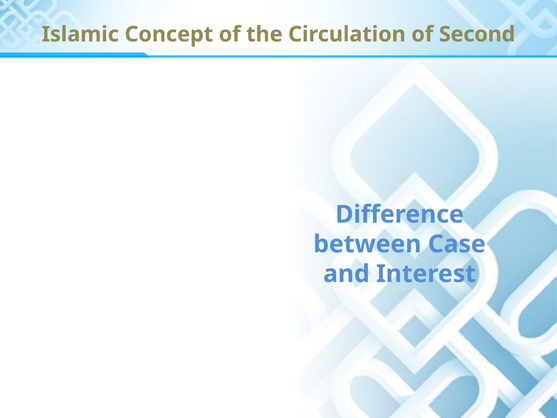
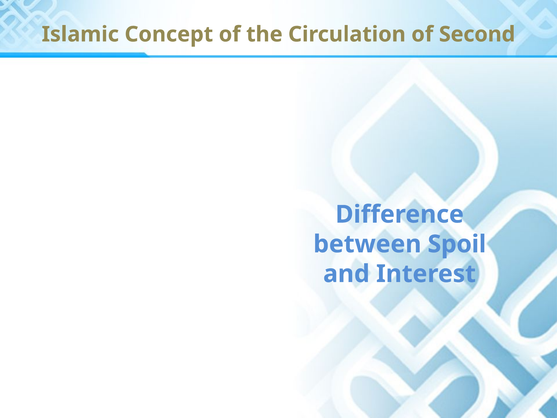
Case: Case -> Spoil (457, 244)
